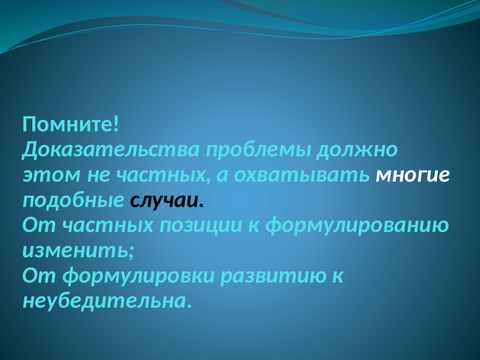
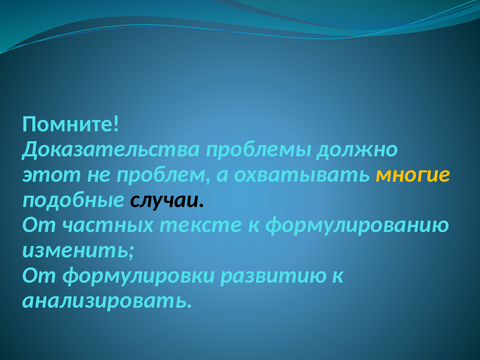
этом: этом -> этот (52, 174)
не частных: частных -> проблем (164, 174)
многие colour: white -> yellow (413, 174)
позиции: позиции -> тексте (201, 225)
неубедительна: неубедительна -> анализировать (108, 300)
